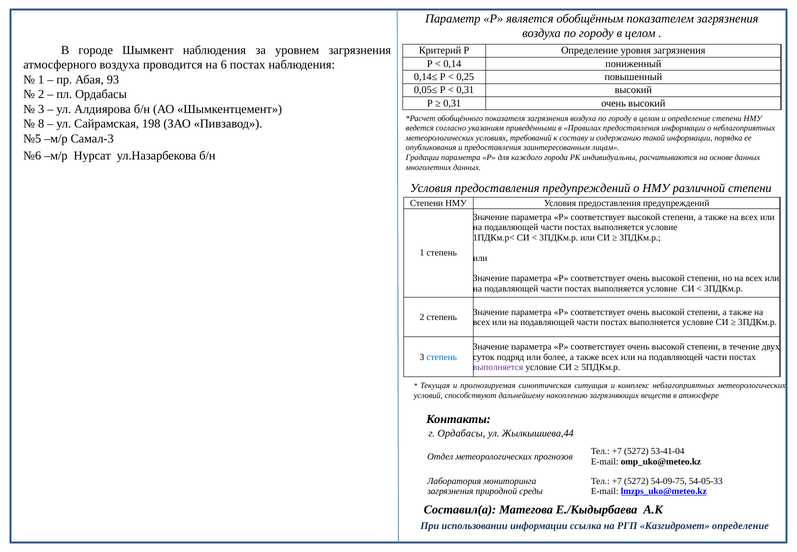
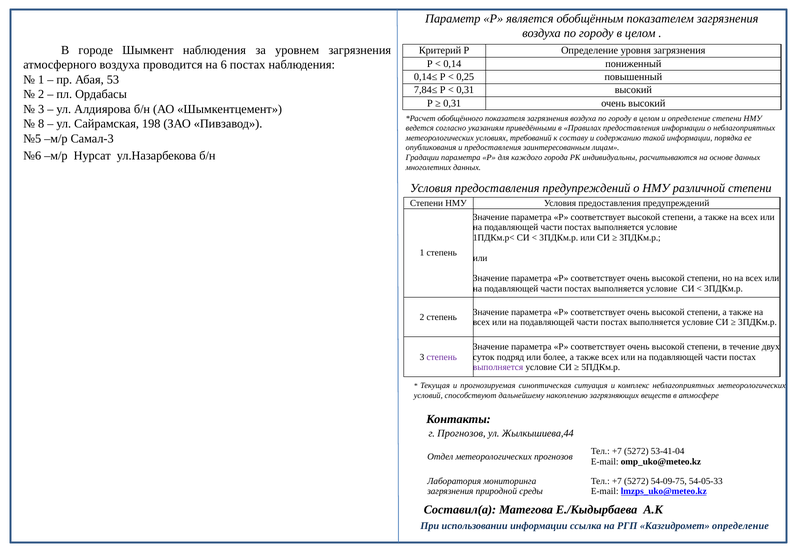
93: 93 -> 53 (113, 80)
0,05≤: 0,05≤ -> 7,84≤ (426, 90)
степень colour: blue -> purple (442, 357)
г Ордабасы: Ордабасы -> Прогнозов (461, 433)
